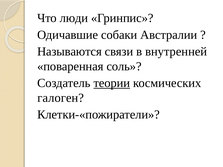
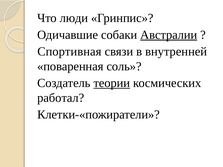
Австралии underline: none -> present (169, 35)
Называются: Называются -> Спортивная (69, 52)
галоген: галоген -> работал (61, 98)
